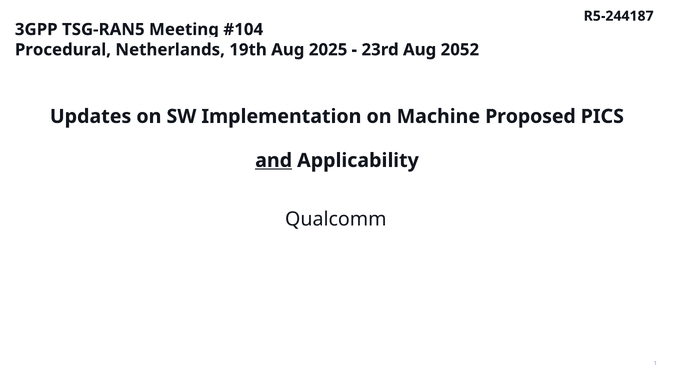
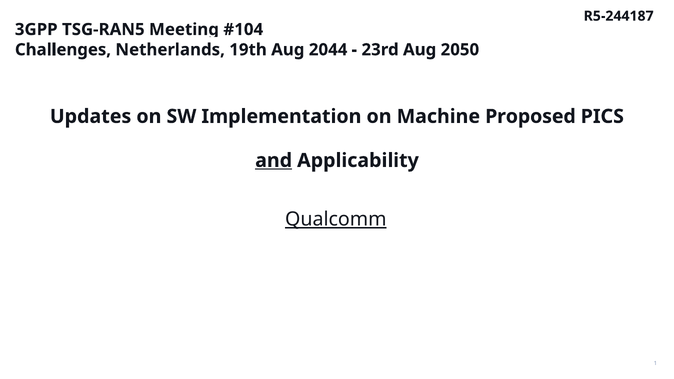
Procedural: Procedural -> Challenges (63, 50)
2025: 2025 -> 2044 (328, 50)
2052: 2052 -> 2050 (460, 50)
Qualcomm underline: none -> present (336, 219)
